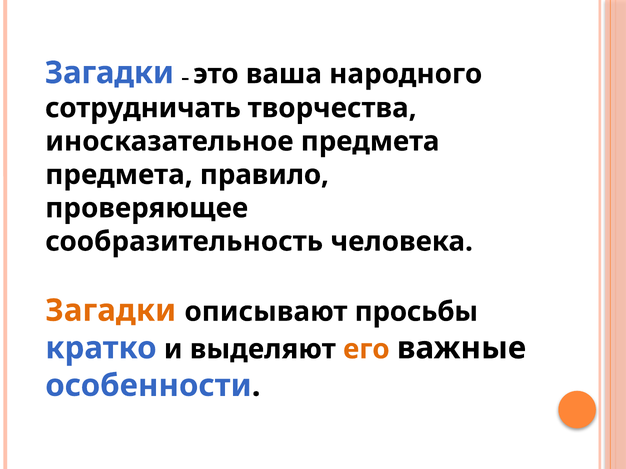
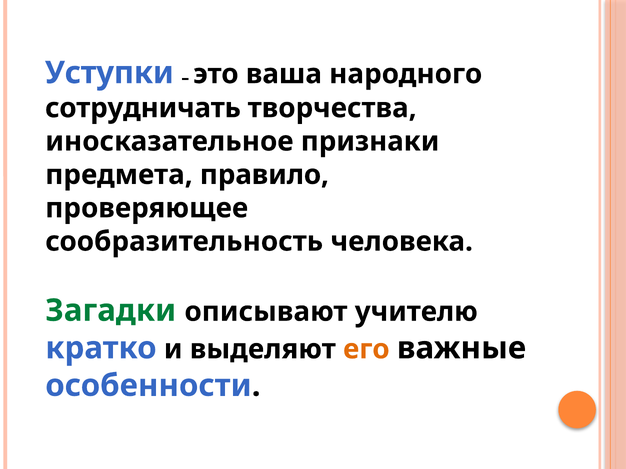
Загадки: Загадки -> Уступки (109, 73)
иносказательное предмета: предмета -> признаки (370, 142)
Загадки colour: orange -> green (111, 311)
просьбы: просьбы -> учителю (416, 312)
